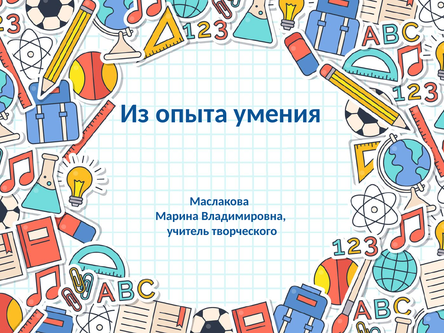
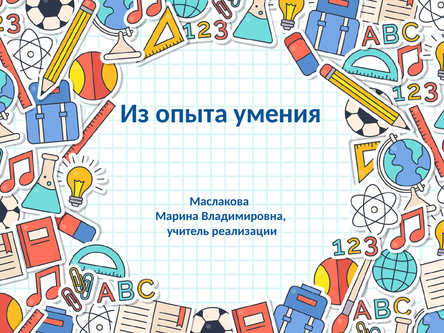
творческого: творческого -> реализации (244, 231)
